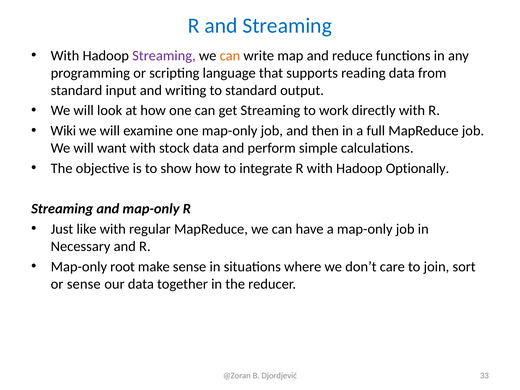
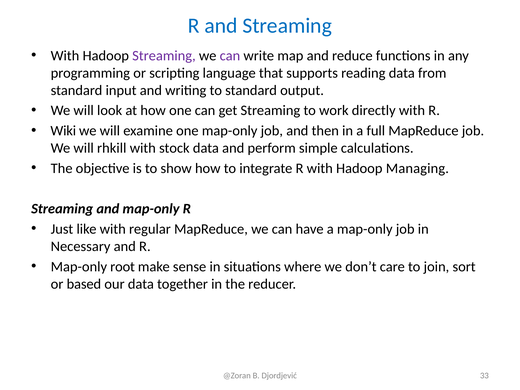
can colour: orange -> purple (230, 56)
want: want -> rhkill (112, 148)
Optionally: Optionally -> Managing (417, 168)
or sense: sense -> based (84, 284)
